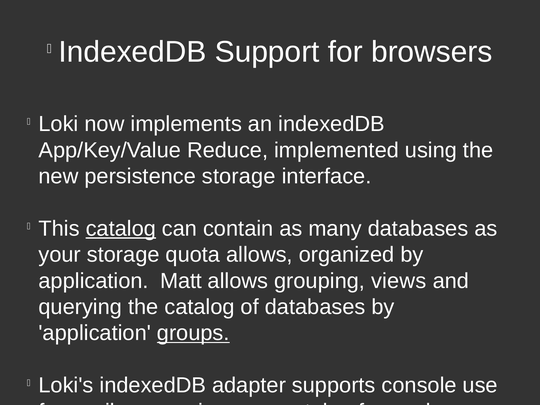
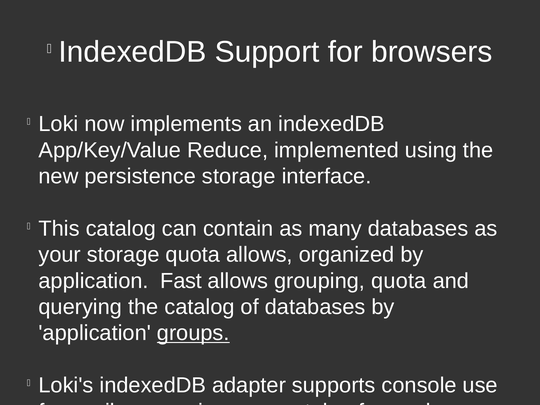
catalog underline: present -> none (121, 229)
Matt: Matt -> Fast (181, 281)
grouping views: views -> quota (399, 281)
